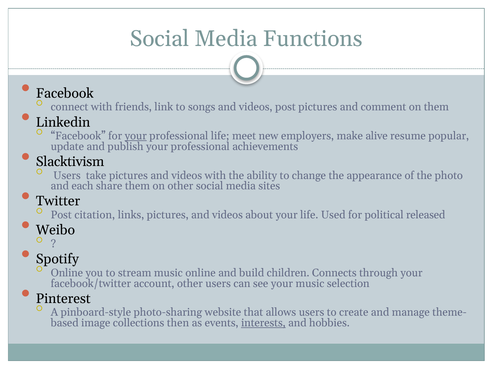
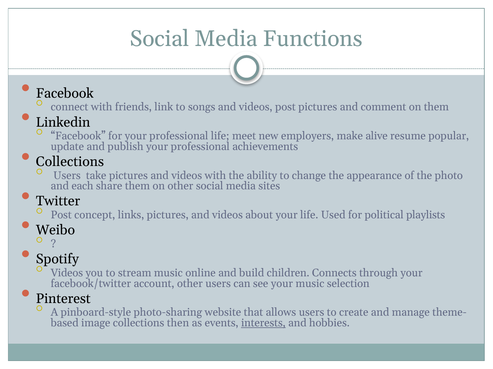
your underline: present -> none (136, 136)
Slacktivism: Slacktivism -> Collections (70, 162)
citation: citation -> concept (95, 215)
released: released -> playlists (426, 215)
Online: Online -> Videos (67, 273)
